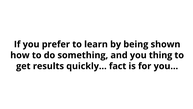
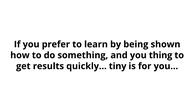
fact: fact -> tiny (118, 66)
